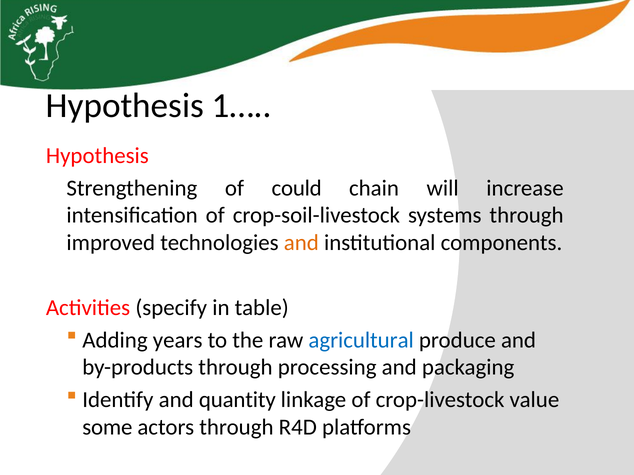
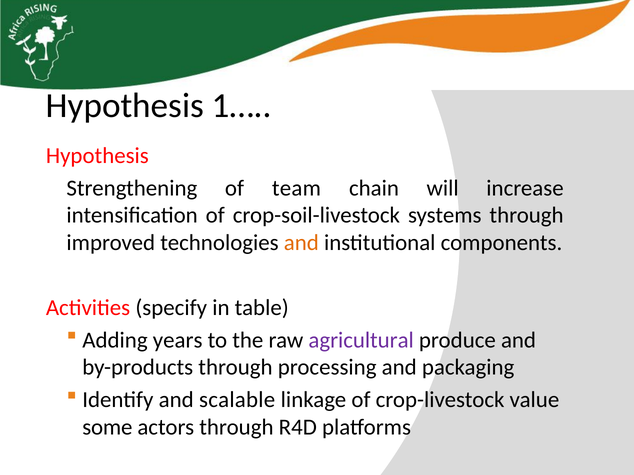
could: could -> team (296, 188)
agricultural colour: blue -> purple (361, 340)
quantity: quantity -> scalable (237, 400)
